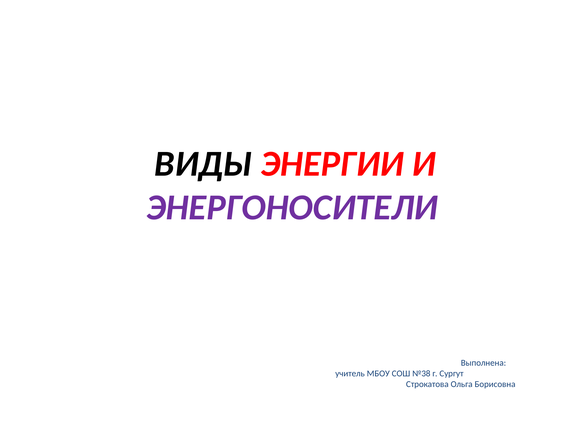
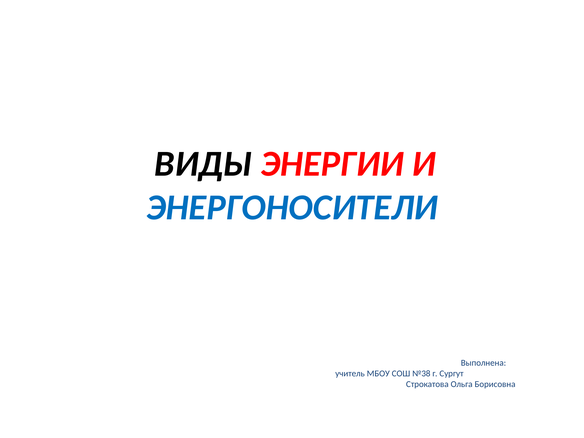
ЭНЕРГОНОСИТЕЛИ colour: purple -> blue (292, 207)
